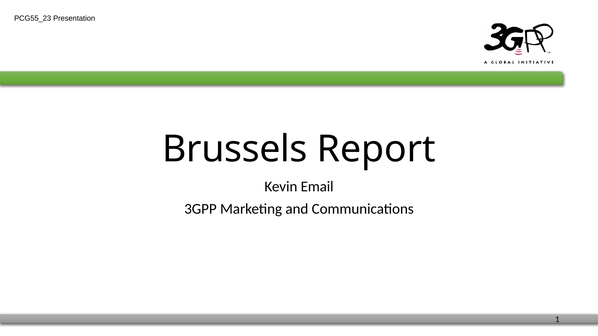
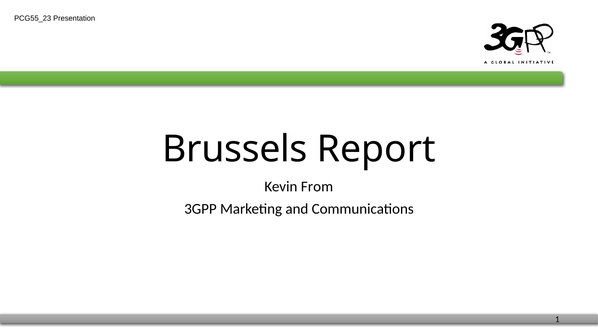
Email: Email -> From (317, 187)
